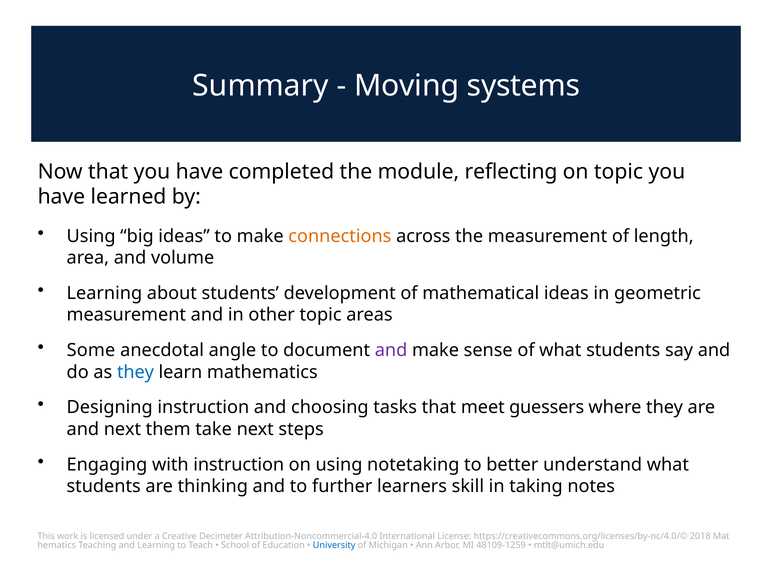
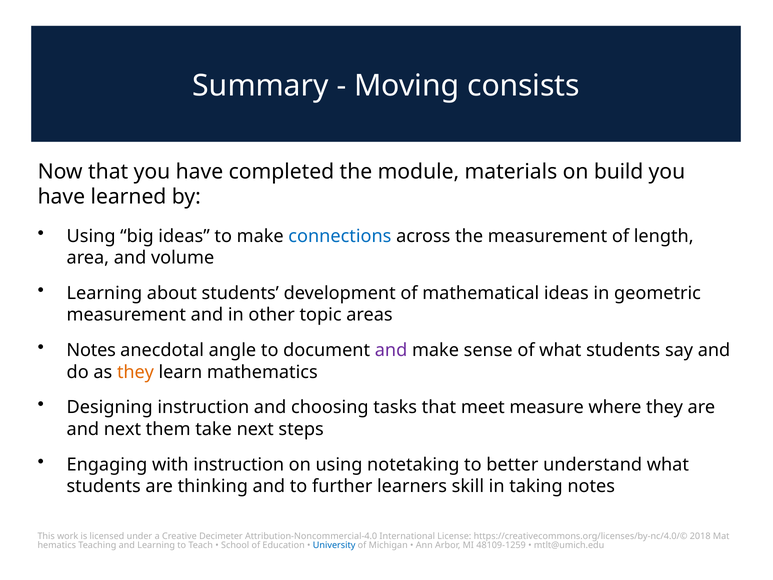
systems: systems -> consists (523, 86)
reflecting: reflecting -> materials (511, 172)
on topic: topic -> build (619, 172)
connections colour: orange -> blue (340, 236)
Some: Some -> Notes (91, 350)
they colour: blue -> orange (135, 372)
guessers: guessers -> measure (547, 407)
